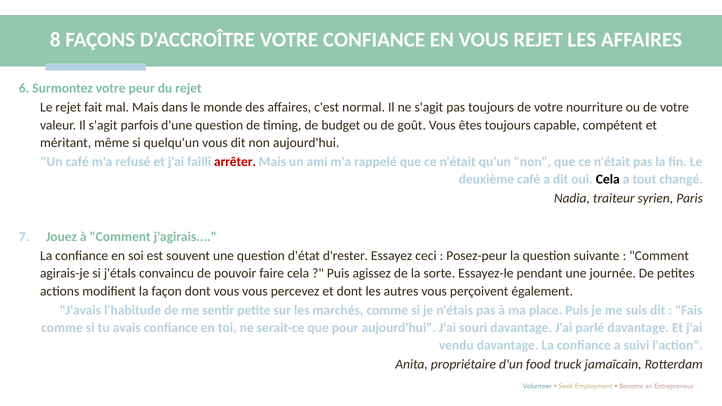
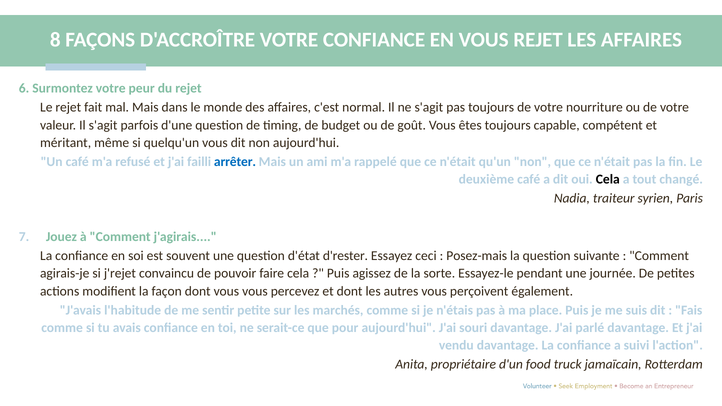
arrêter colour: red -> blue (235, 162)
Posez-peur: Posez-peur -> Posez-mais (477, 256)
j'étals: j'étals -> j'rejet (120, 274)
